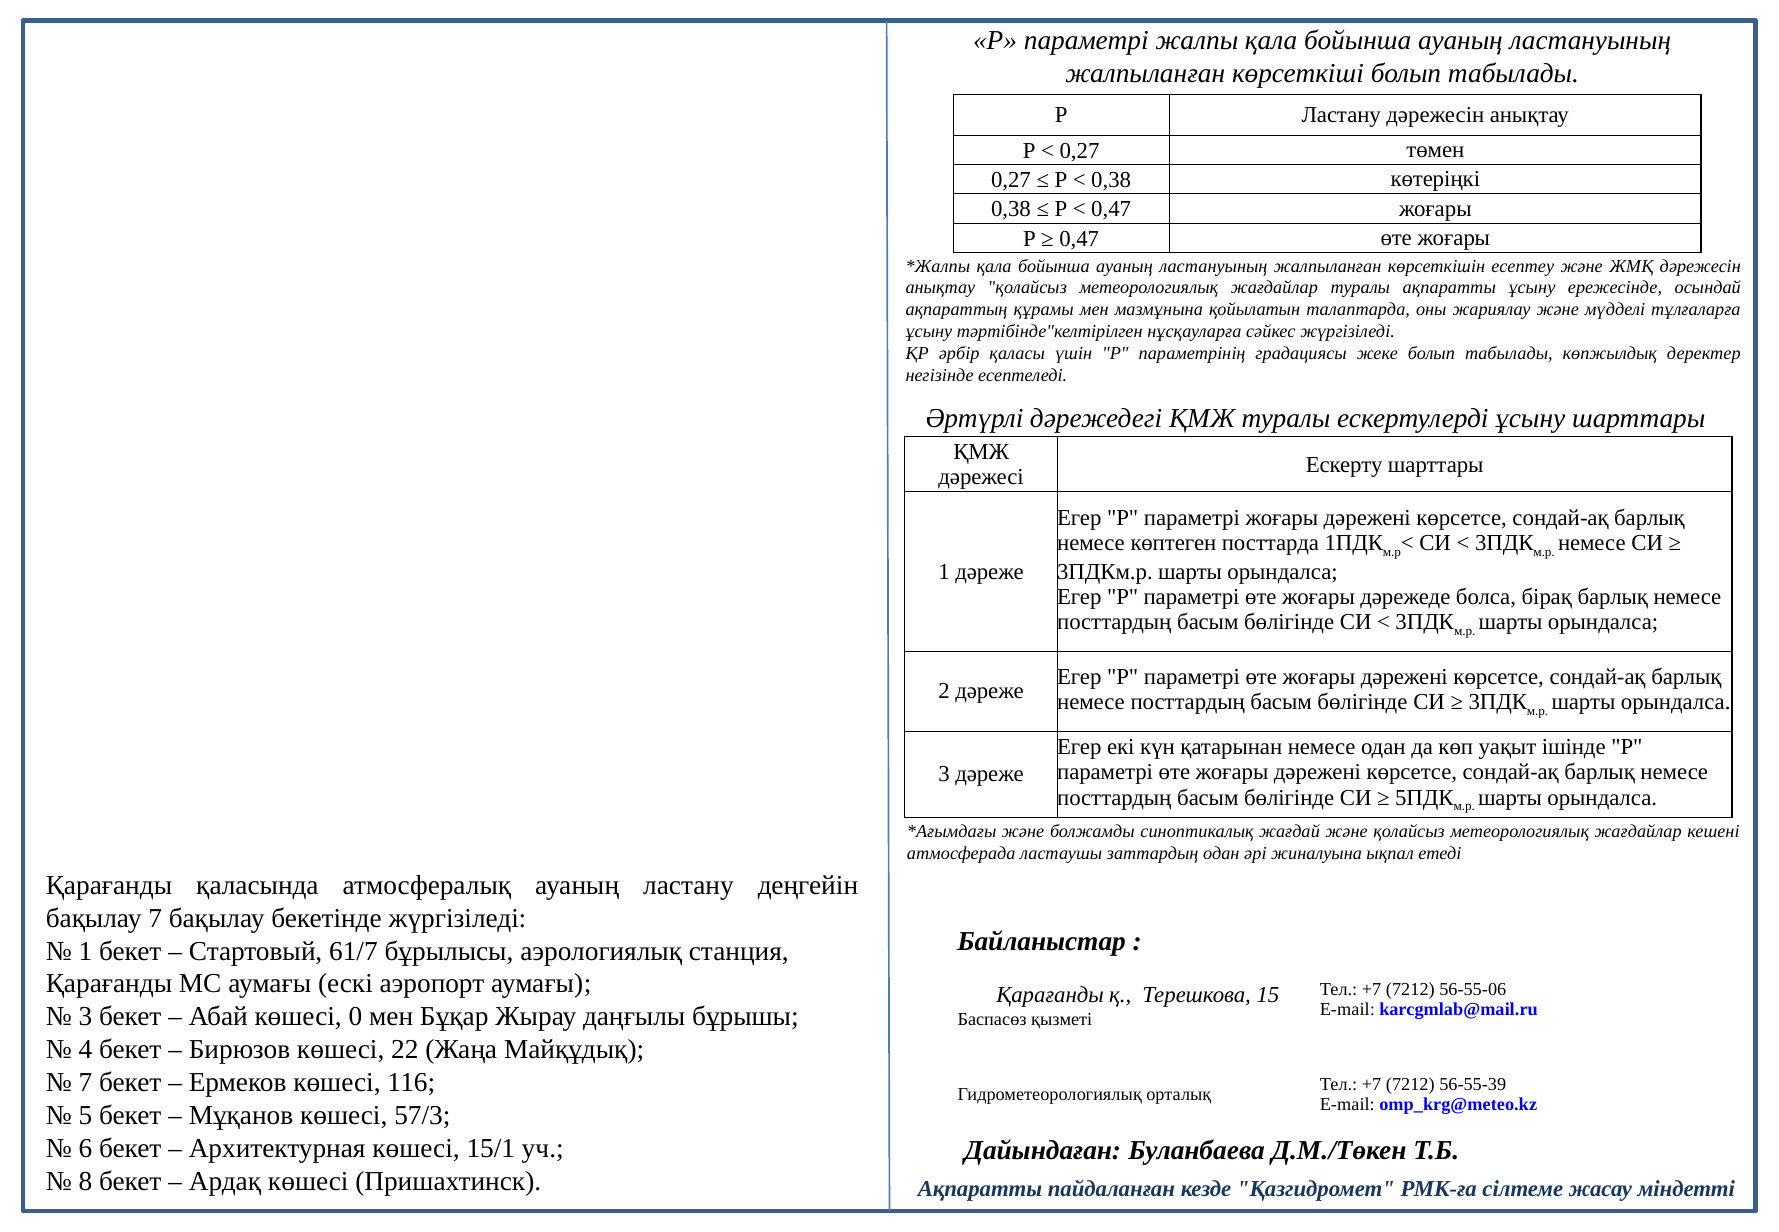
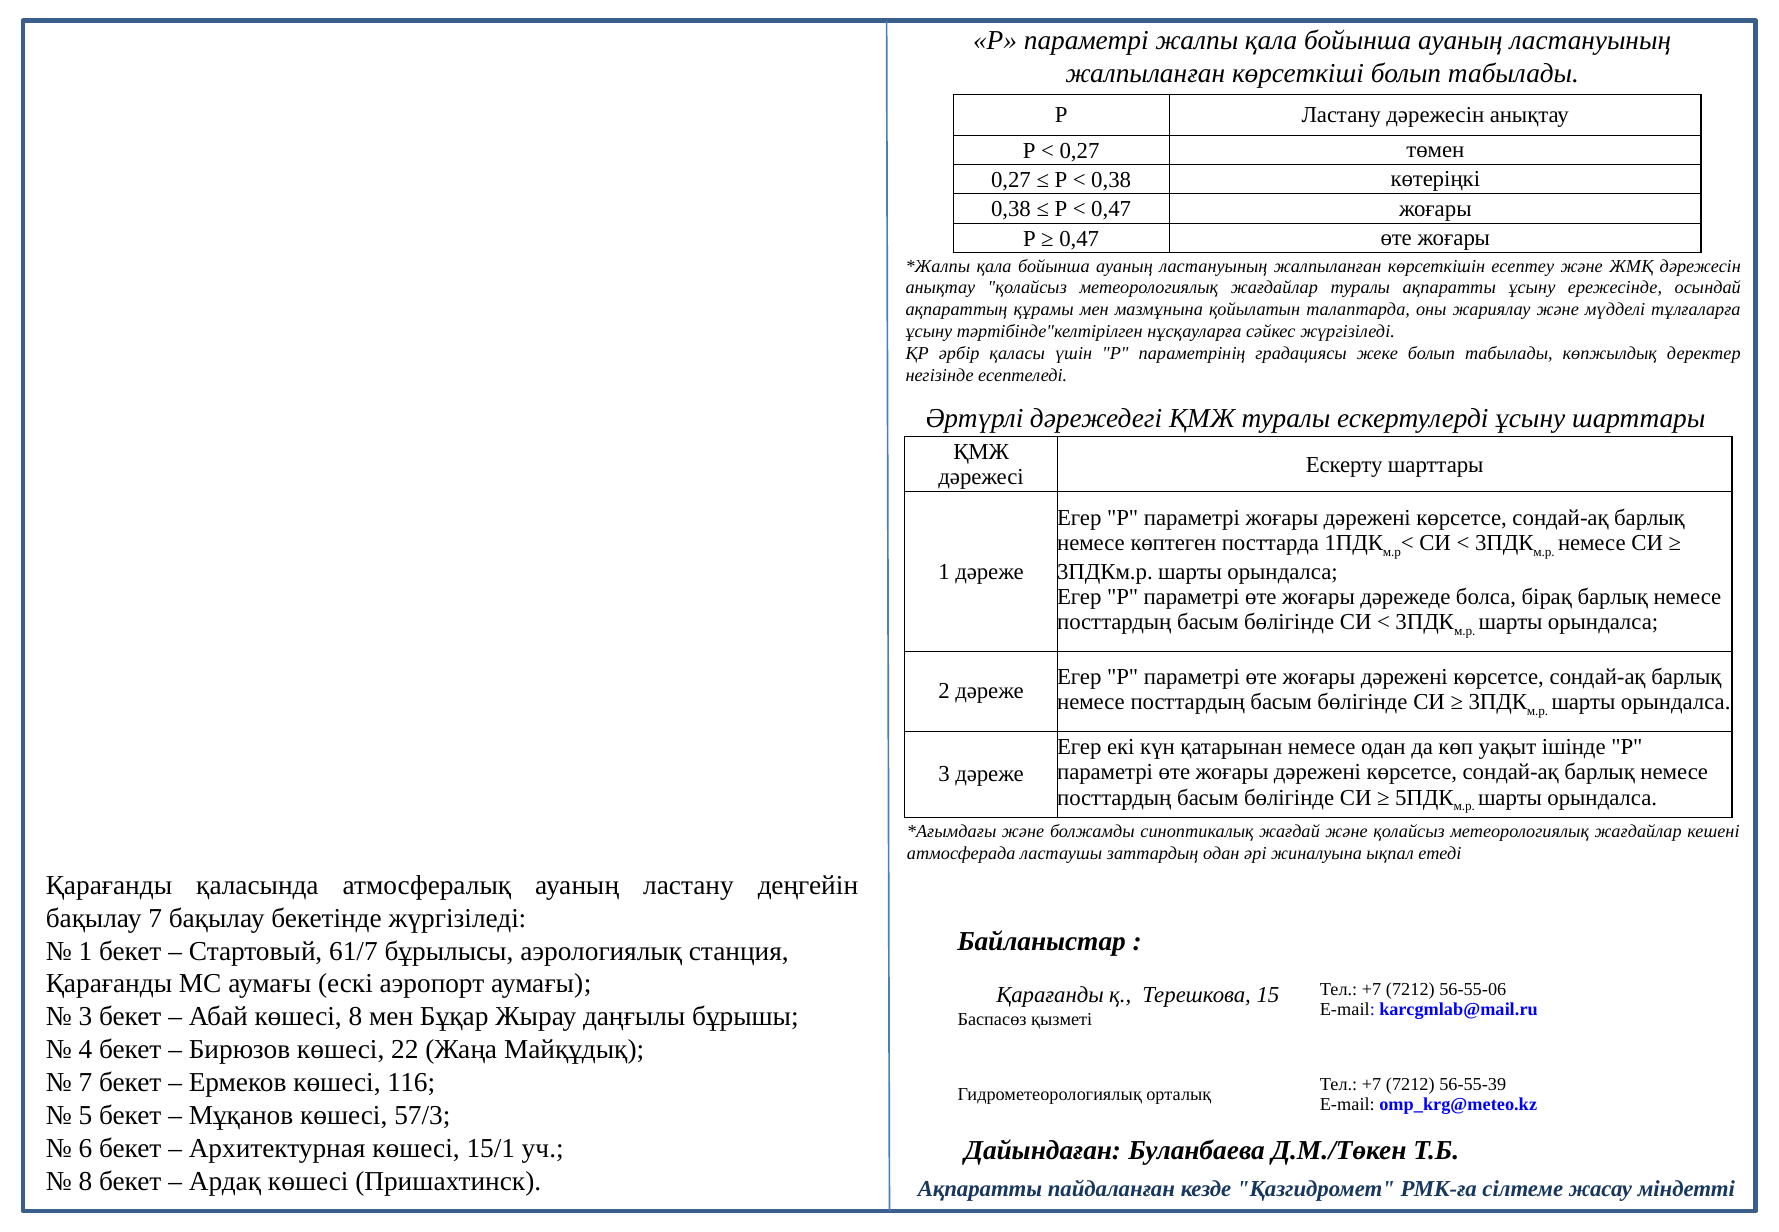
көшесі 0: 0 -> 8 (355, 1016)
